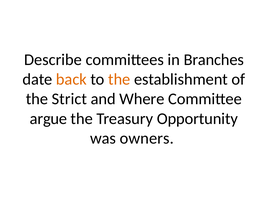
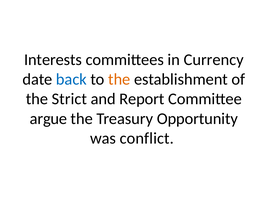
Describe: Describe -> Interests (53, 60)
Branches: Branches -> Currency (214, 60)
back colour: orange -> blue (71, 79)
Where: Where -> Report (142, 99)
owners: owners -> conflict (147, 138)
